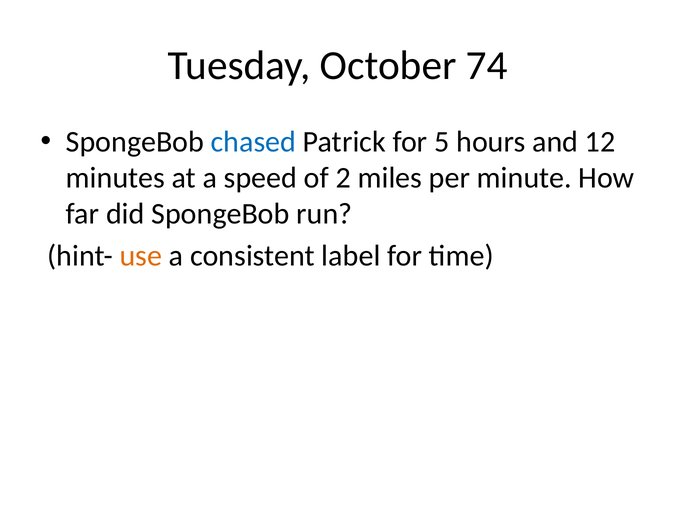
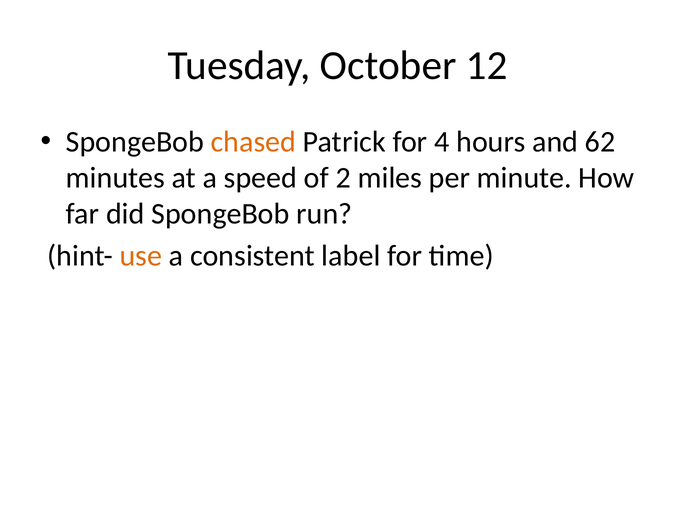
74: 74 -> 12 (487, 65)
chased colour: blue -> orange (253, 142)
5: 5 -> 4 (442, 142)
12: 12 -> 62 (600, 142)
